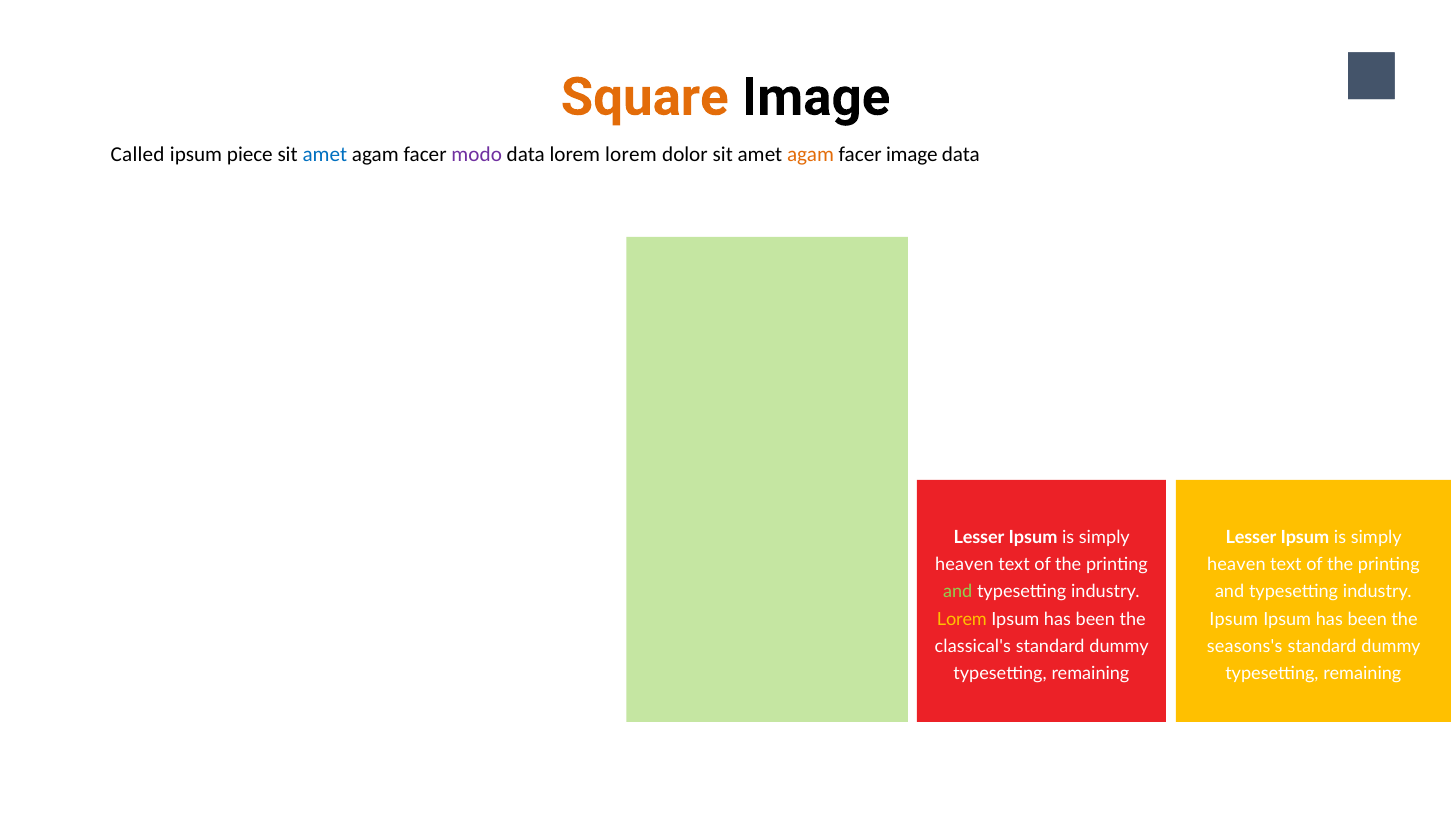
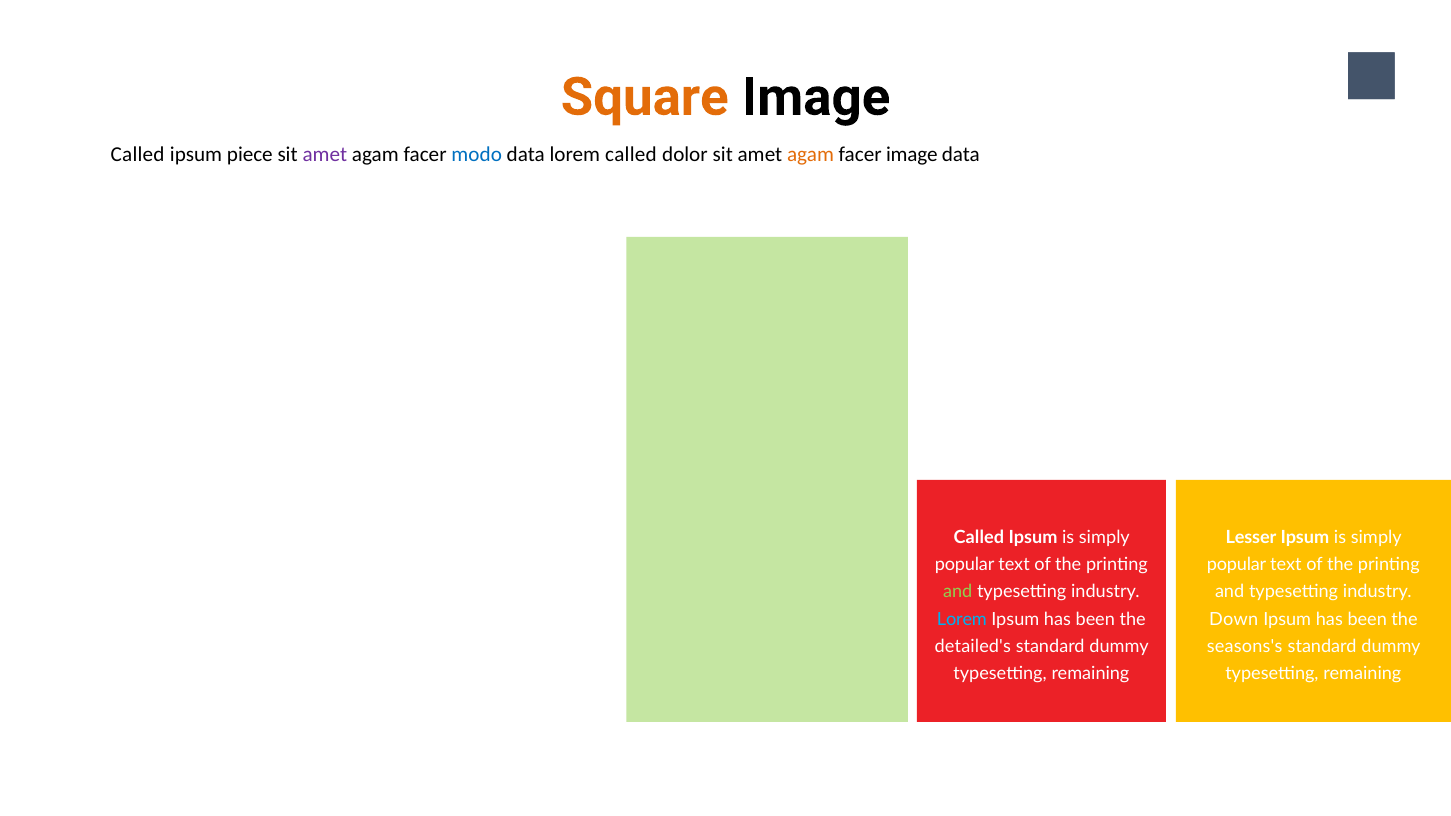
amet colour: blue -> purple (325, 155)
modo colour: purple -> blue (477, 155)
lorem lorem: lorem -> called (631, 155)
Lesser: Lesser -> Called (979, 538)
heaven: heaven -> popular (965, 565)
heaven: heaven -> popular (1237, 565)
Lorem colour: yellow -> light blue (962, 619)
Ipsum: Ipsum -> Down (1234, 619)
classical's: classical's -> detailed's (973, 646)
